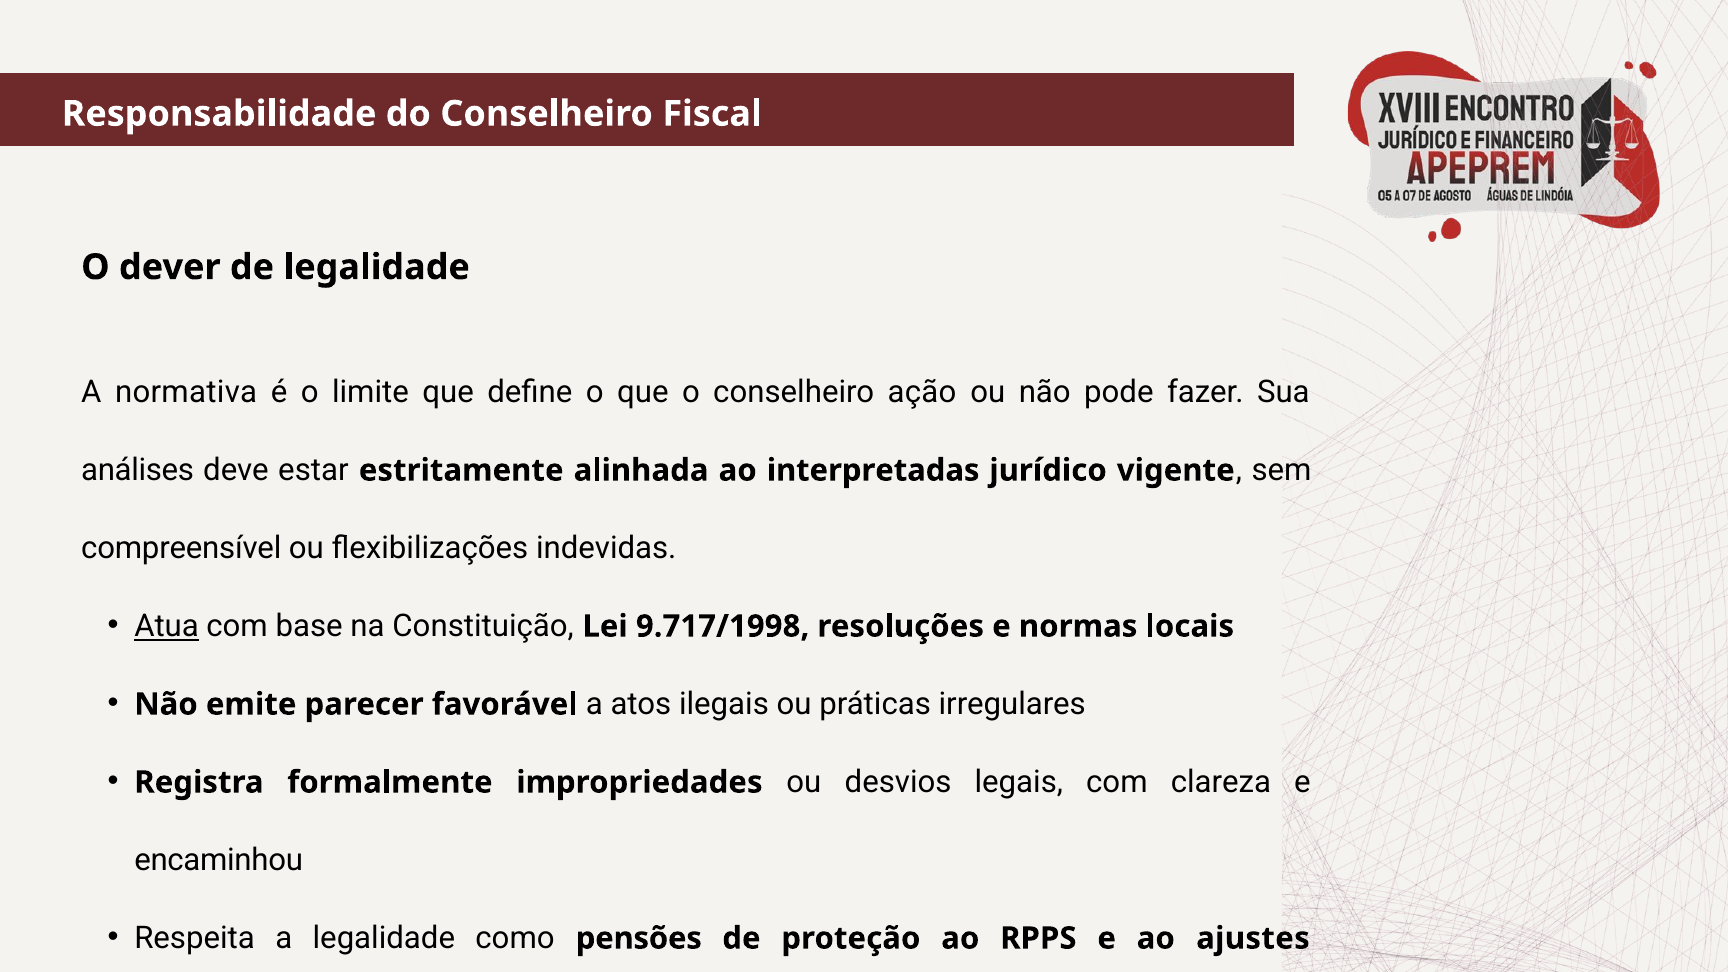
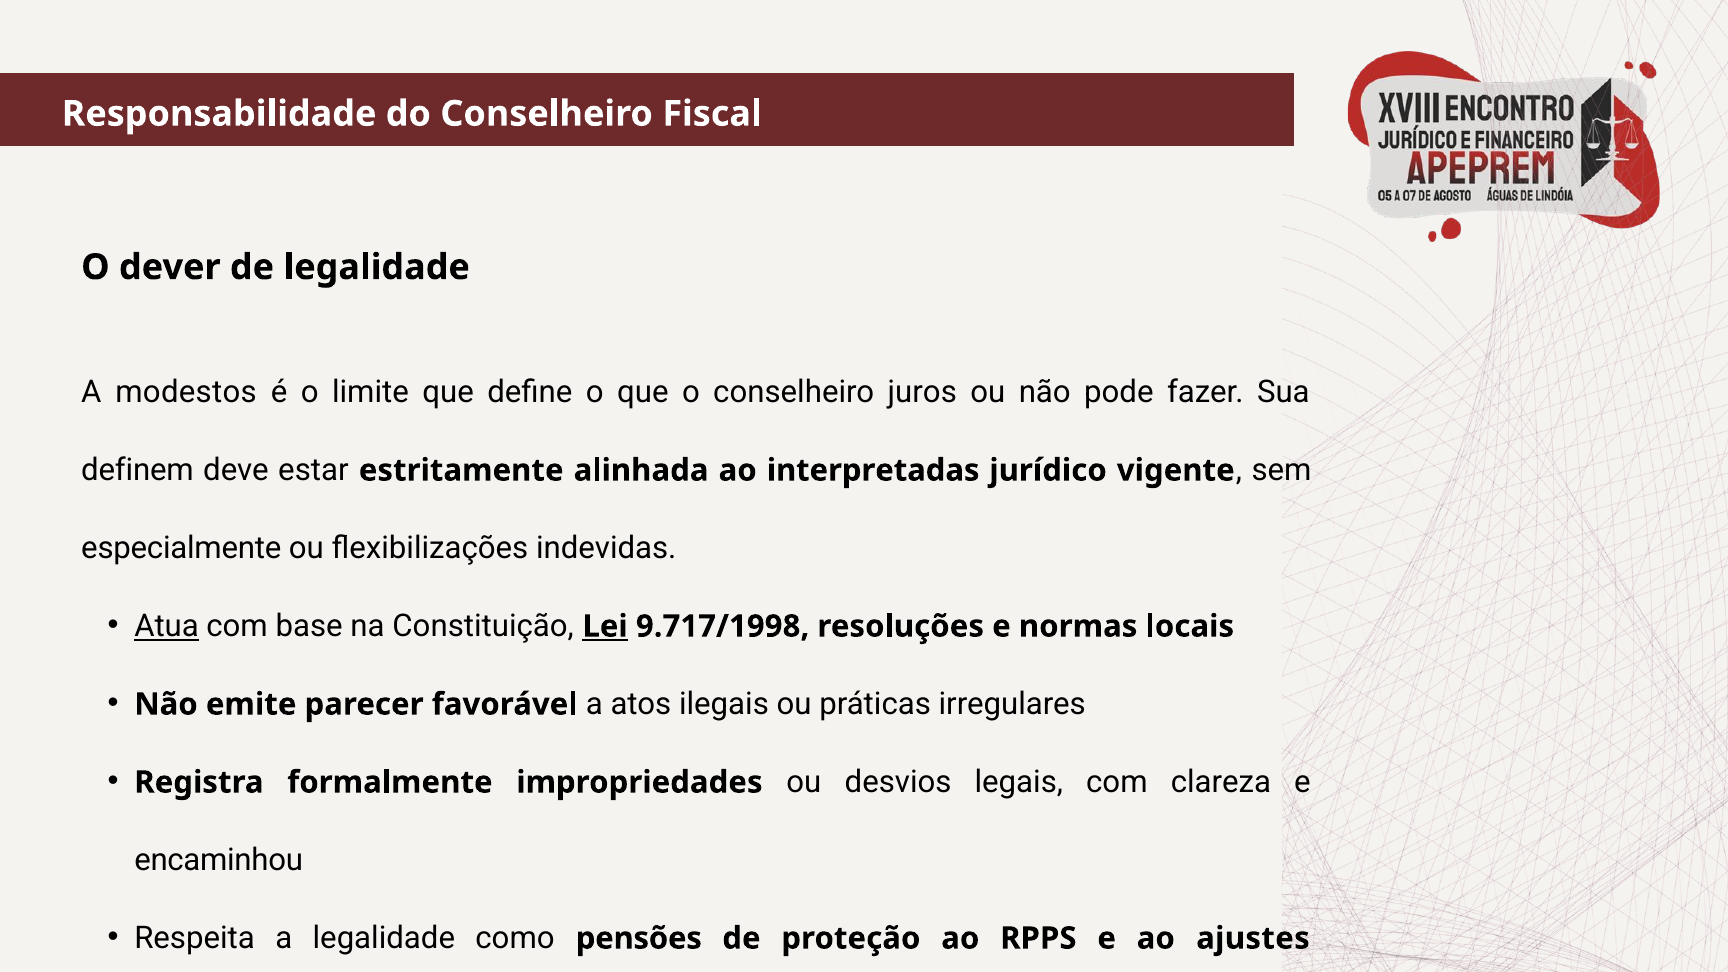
normativa: normativa -> modestos (186, 392)
ação: ação -> juros (922, 392)
análises: análises -> definem (138, 470)
compreensível: compreensível -> especialmente (181, 548)
Lei underline: none -> present (605, 626)
